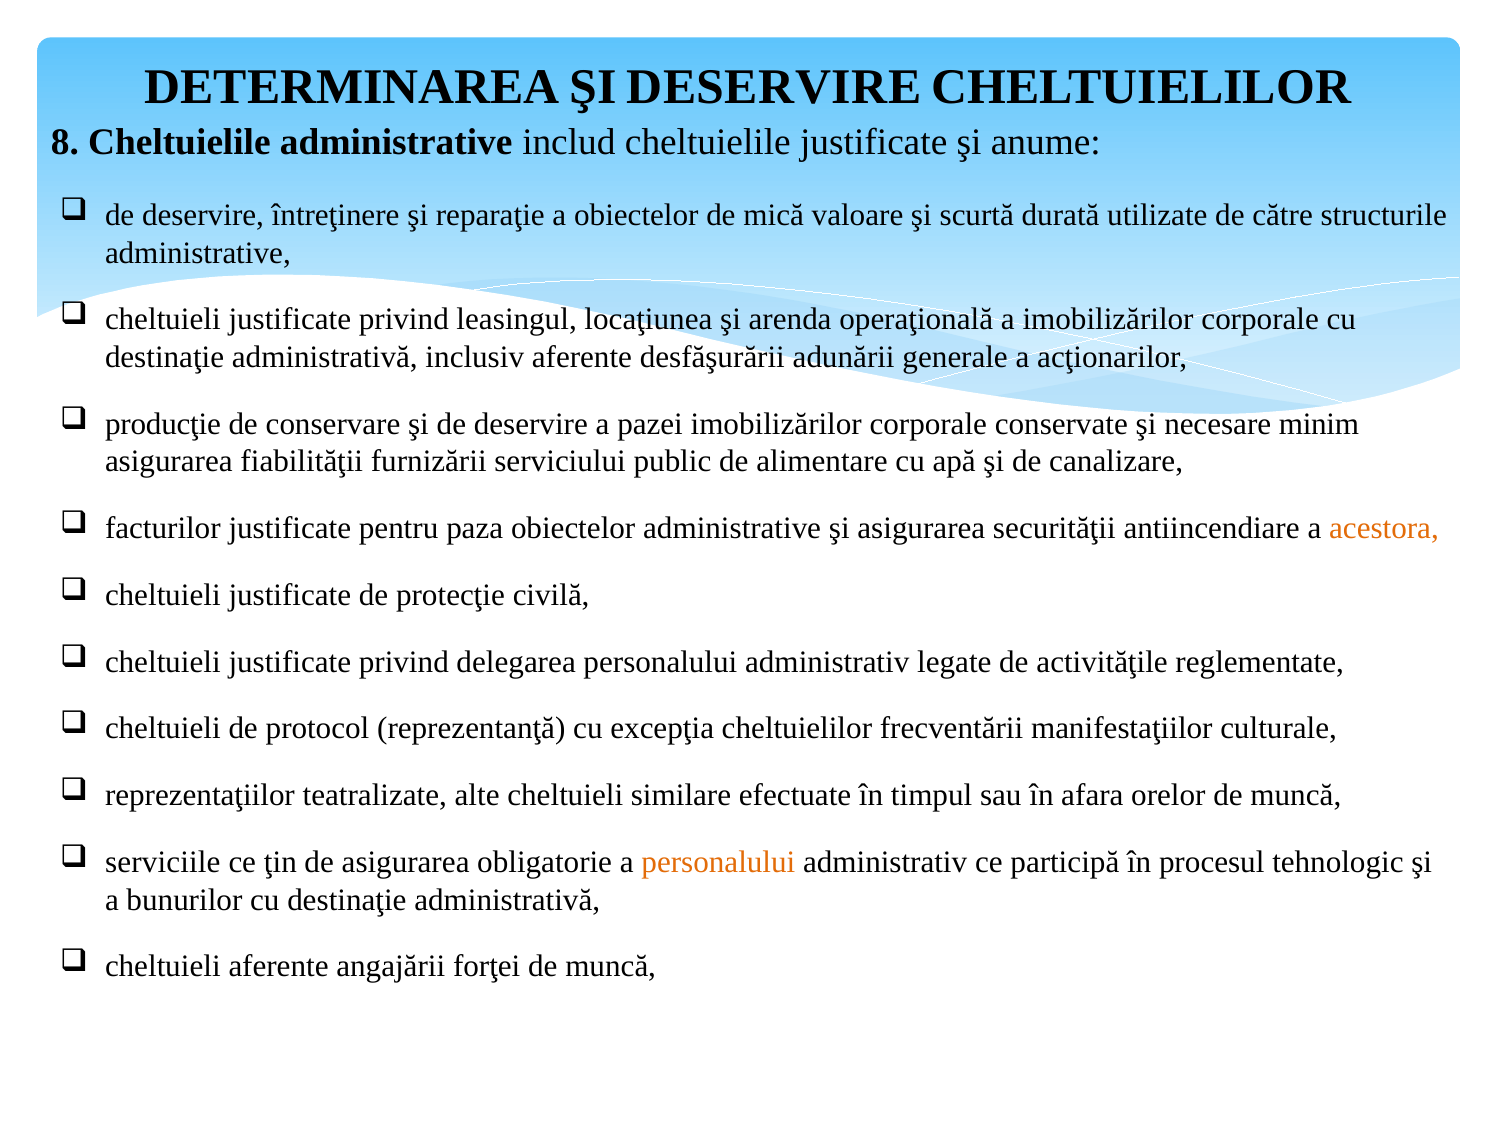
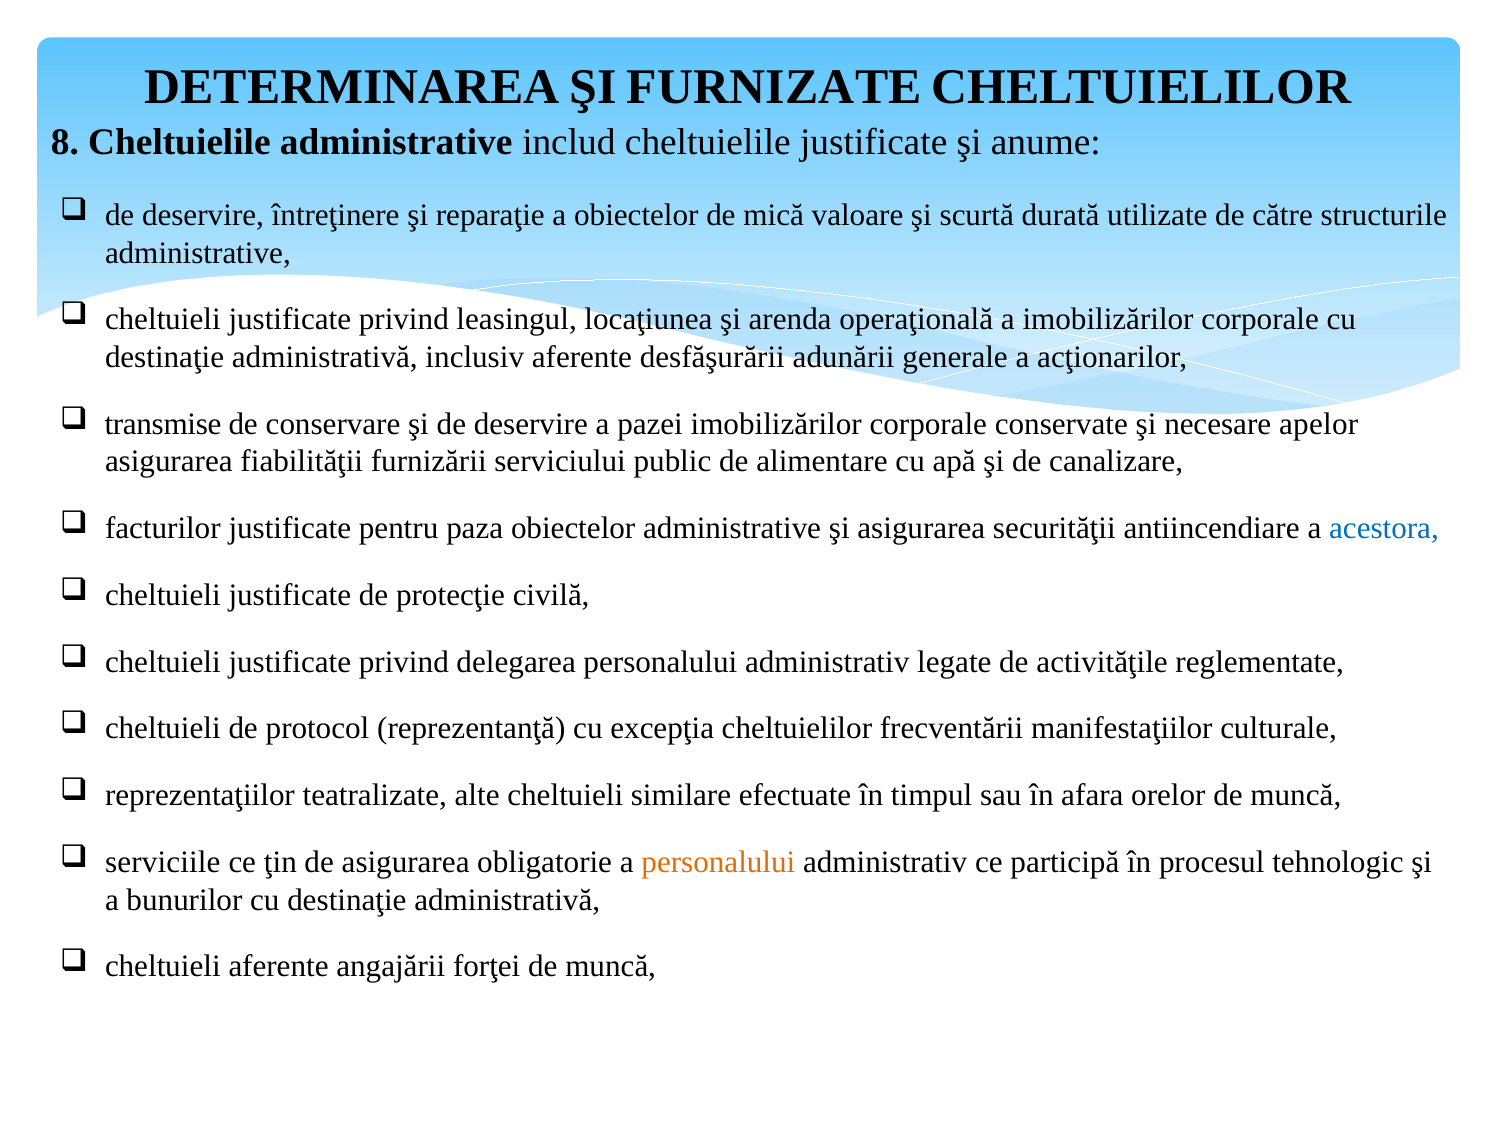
ŞI DESERVIRE: DESERVIRE -> FURNIZATE (774, 87)
producţie: producţie -> transmise (163, 424)
minim: minim -> apelor (1319, 424)
acestora colour: orange -> blue (1384, 528)
